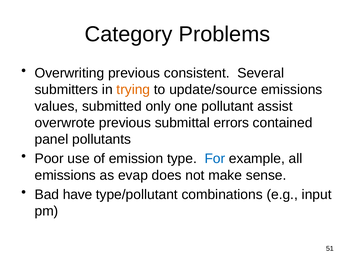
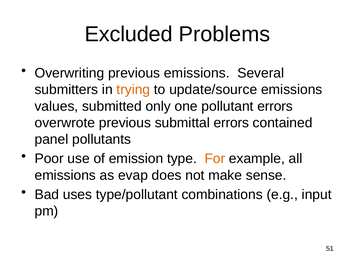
Category: Category -> Excluded (129, 34)
previous consistent: consistent -> emissions (197, 73)
pollutant assist: assist -> errors (275, 106)
For colour: blue -> orange (215, 159)
have: have -> uses (77, 195)
